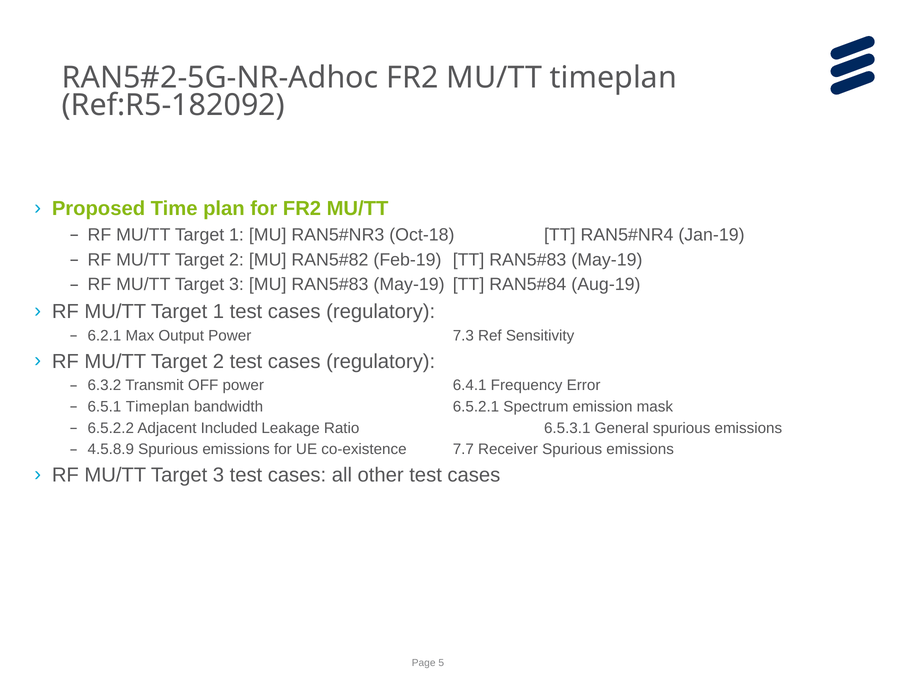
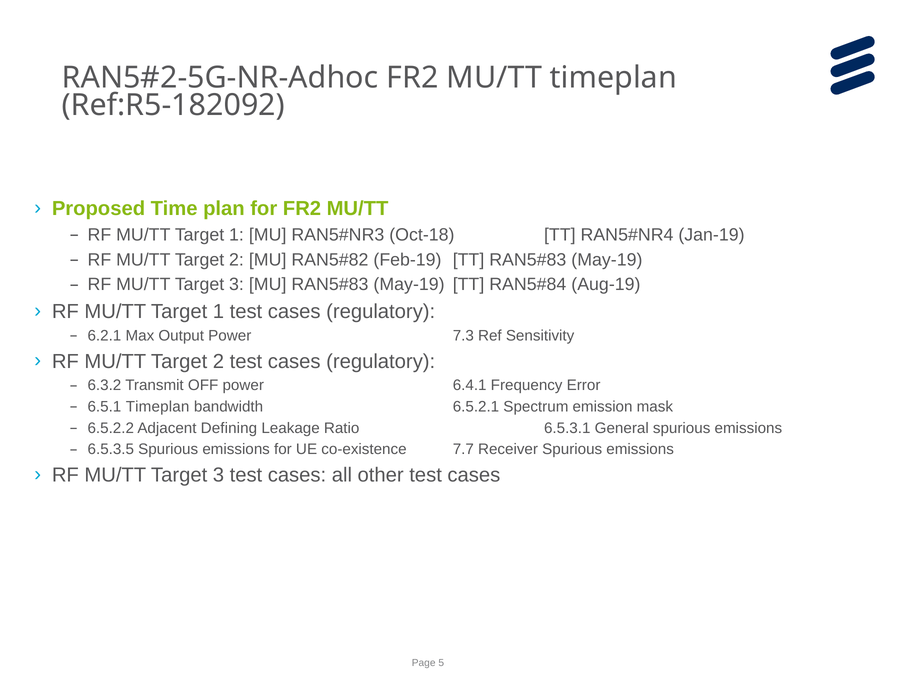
Included: Included -> Defining (229, 428)
4.5.8.9: 4.5.8.9 -> 6.5.3.5 (111, 449)
